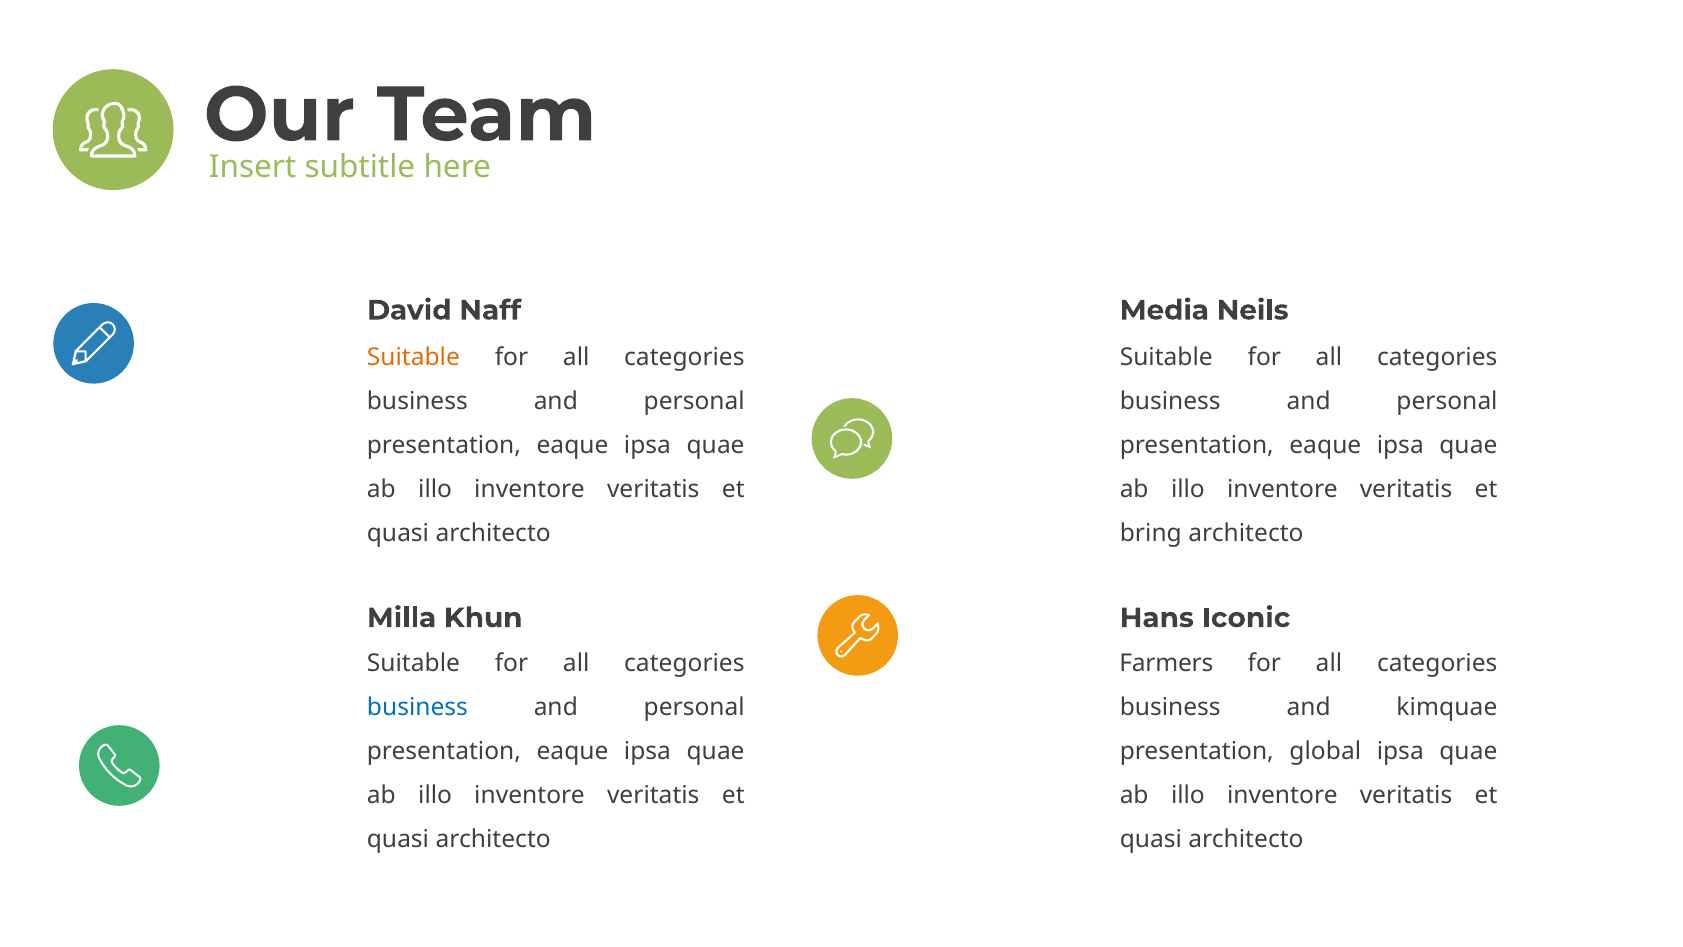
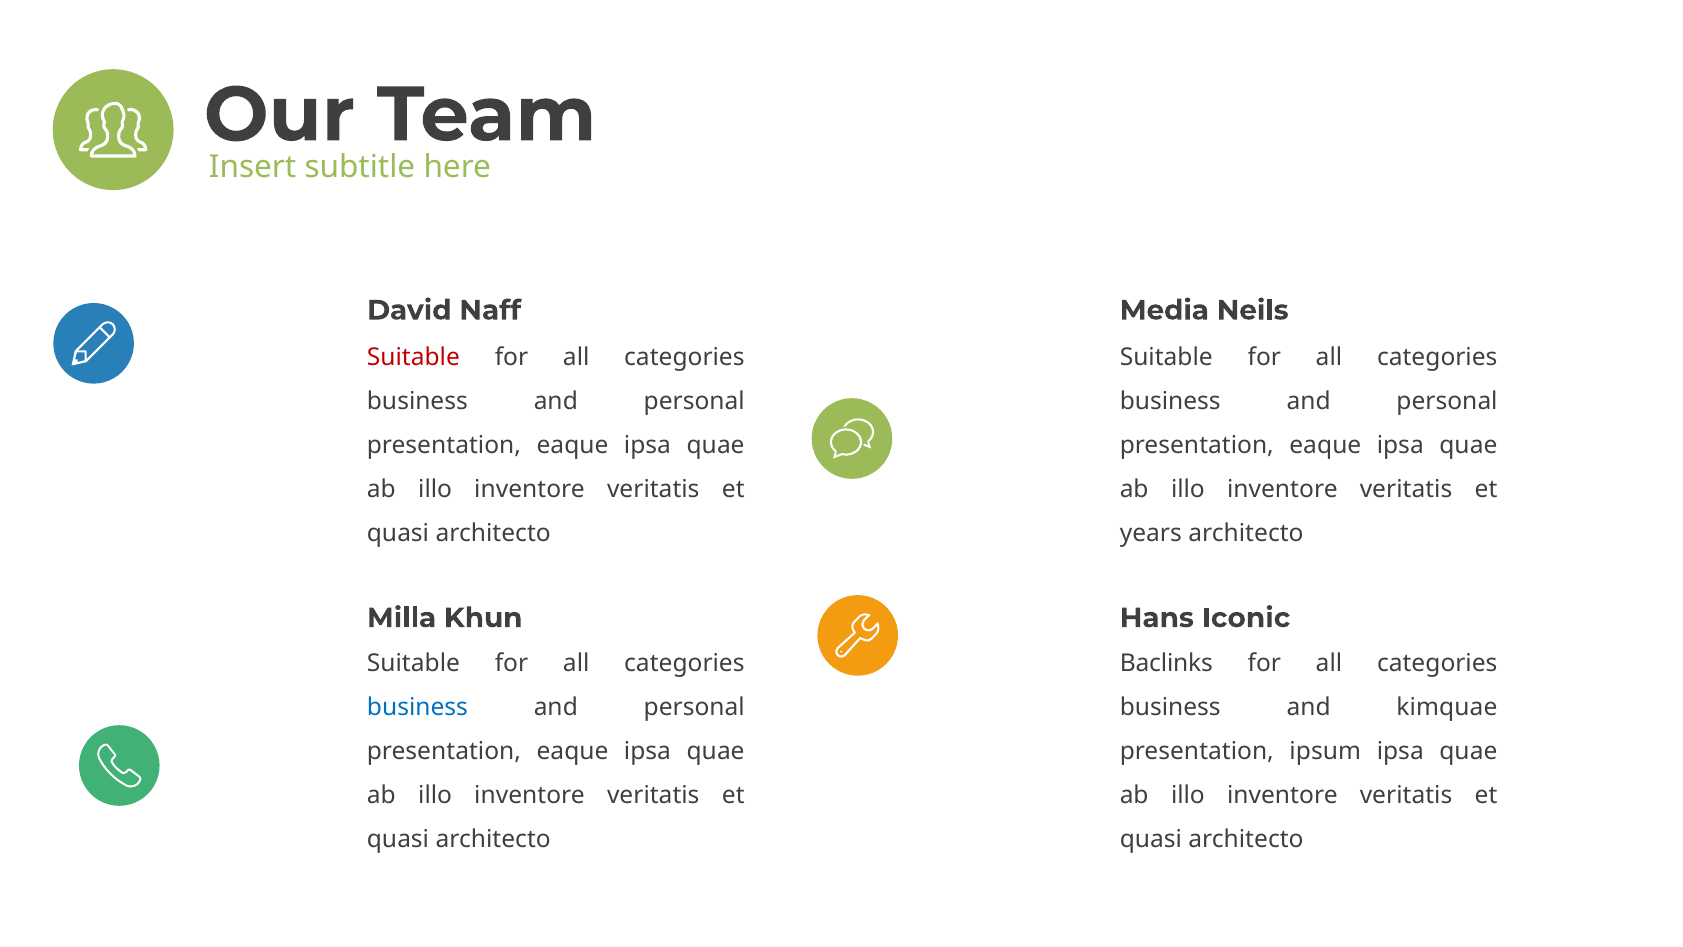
Suitable colour: orange -> red (413, 357)
bring: bring -> years (1151, 534)
Farmers: Farmers -> Baclinks (1166, 663)
global: global -> ipsum (1325, 751)
